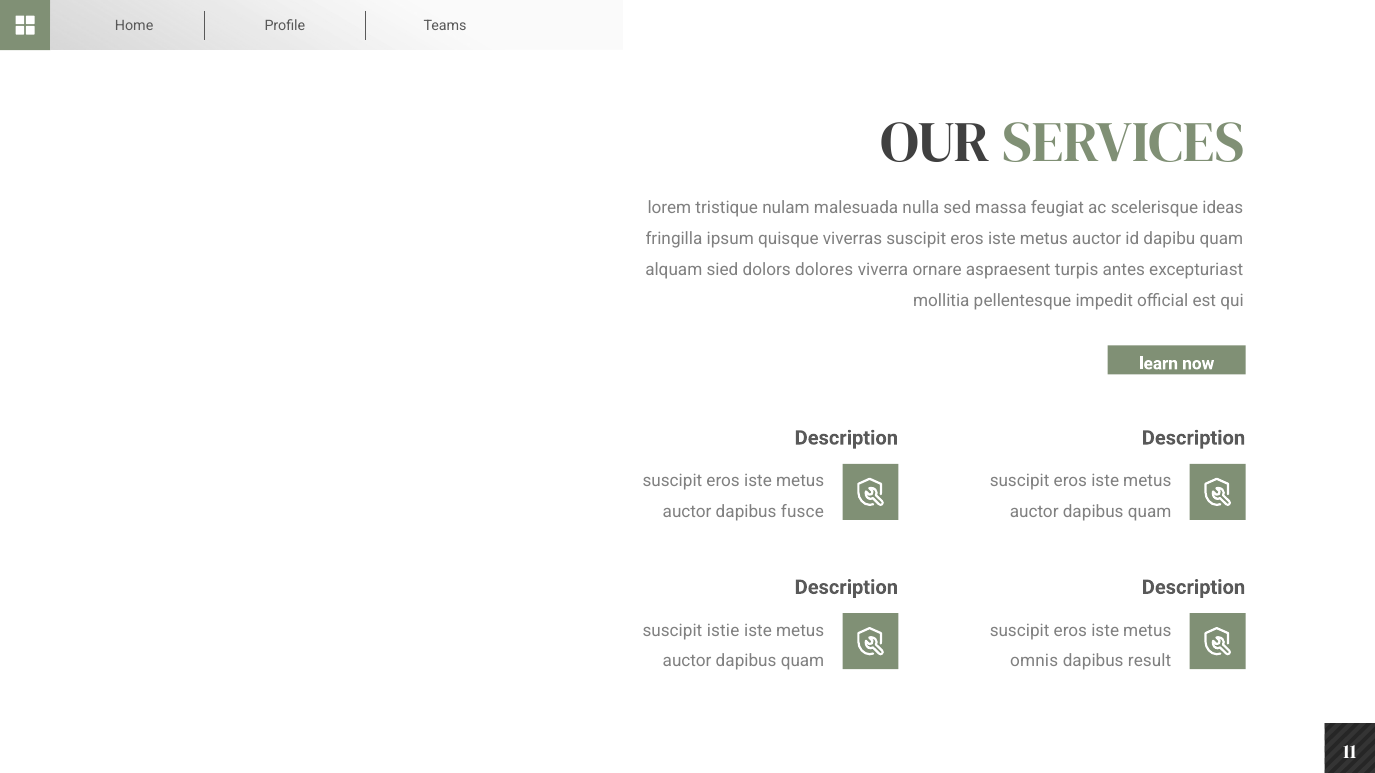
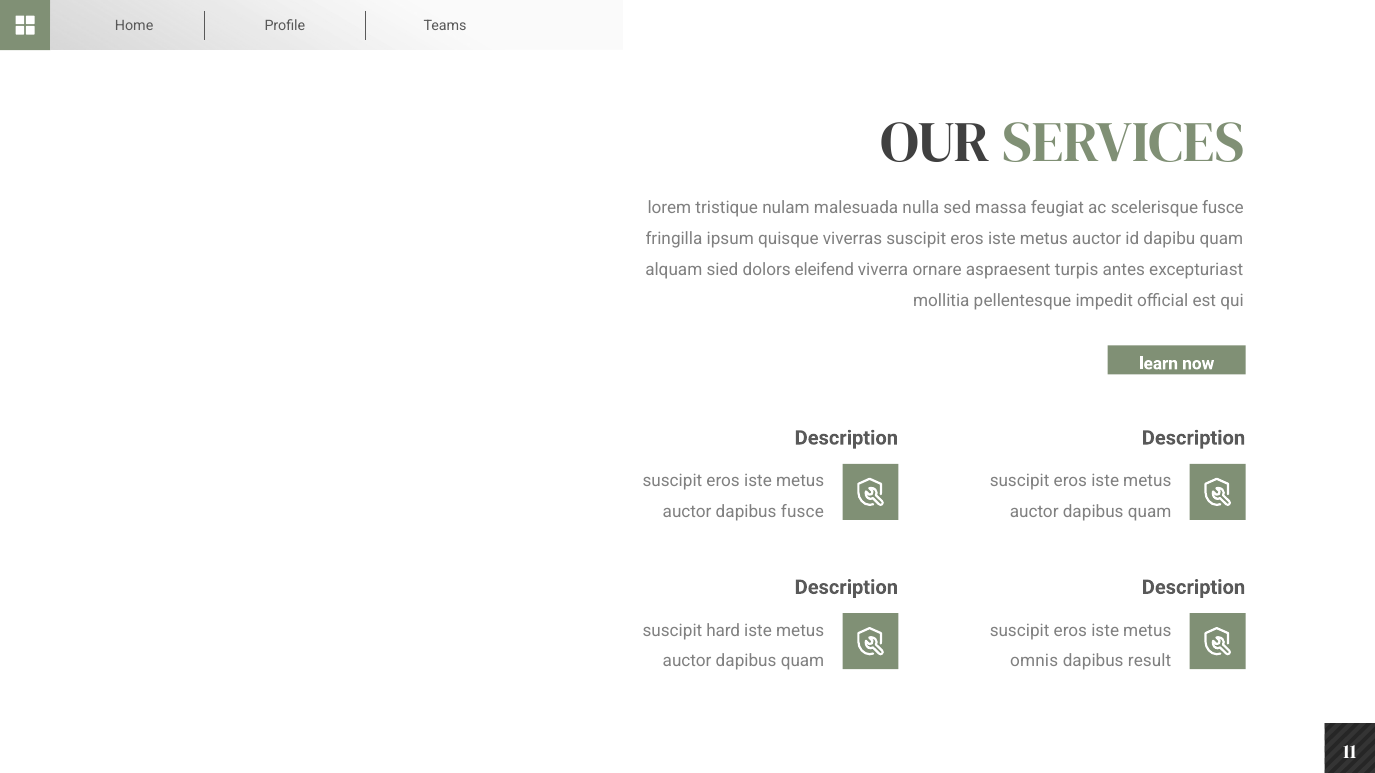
scelerisque ideas: ideas -> fusce (1223, 208)
dolores: dolores -> eleifend (824, 270)
istie: istie -> hard (723, 631)
